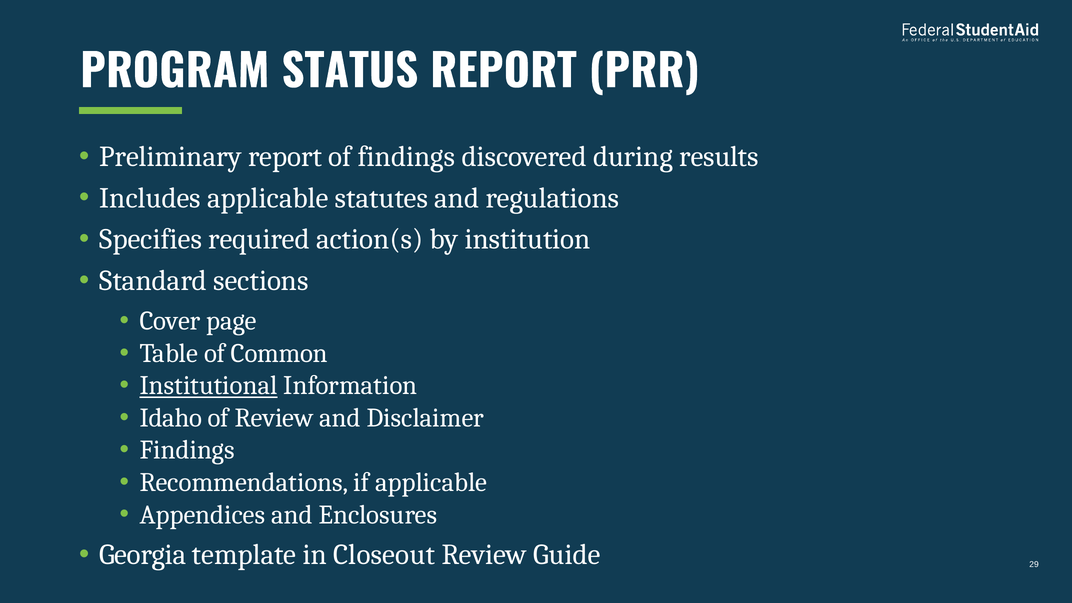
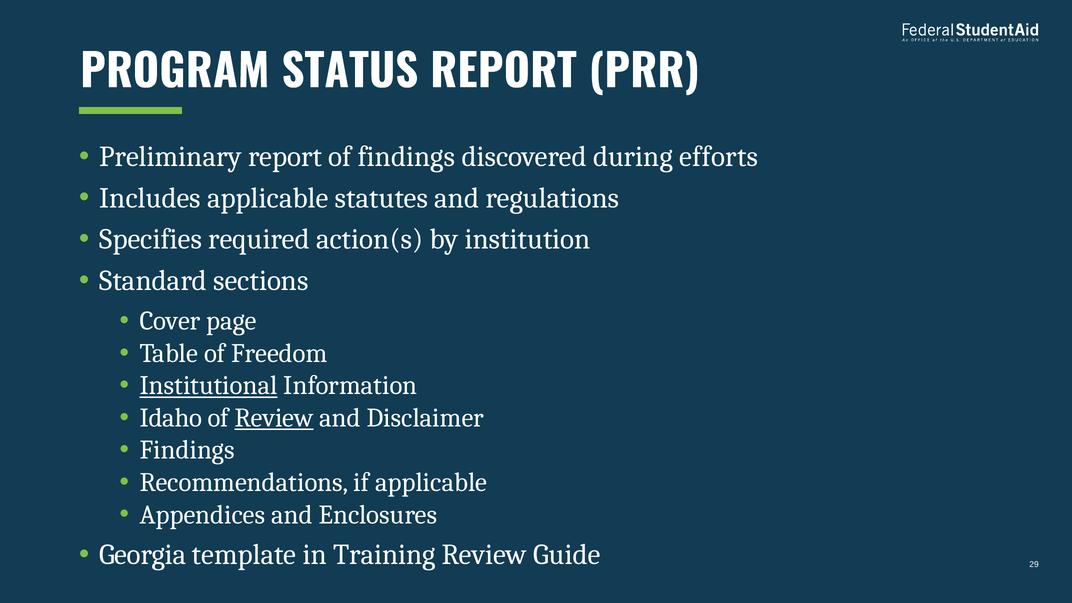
results: results -> efforts (719, 157)
Common: Common -> Freedom (279, 353)
Review underline: none -> present (274, 418)
Closeout: Closeout -> Training (384, 555)
